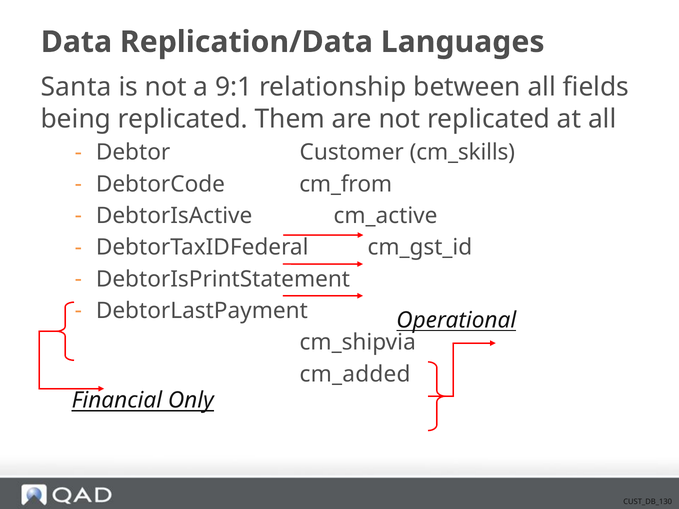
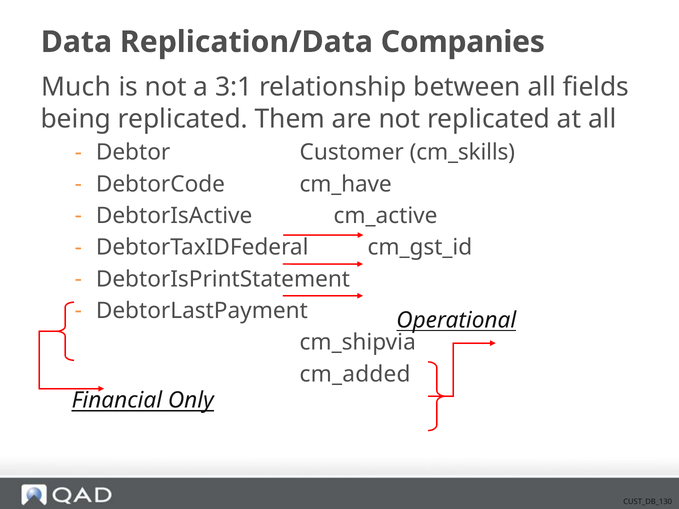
Languages: Languages -> Companies (463, 42)
Santa: Santa -> Much (76, 87)
9:1: 9:1 -> 3:1 (234, 87)
cm_from: cm_from -> cm_have (346, 184)
